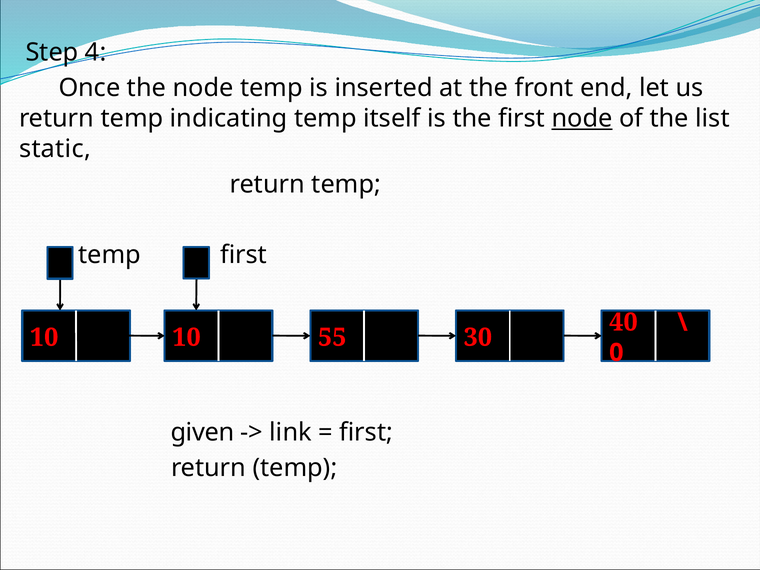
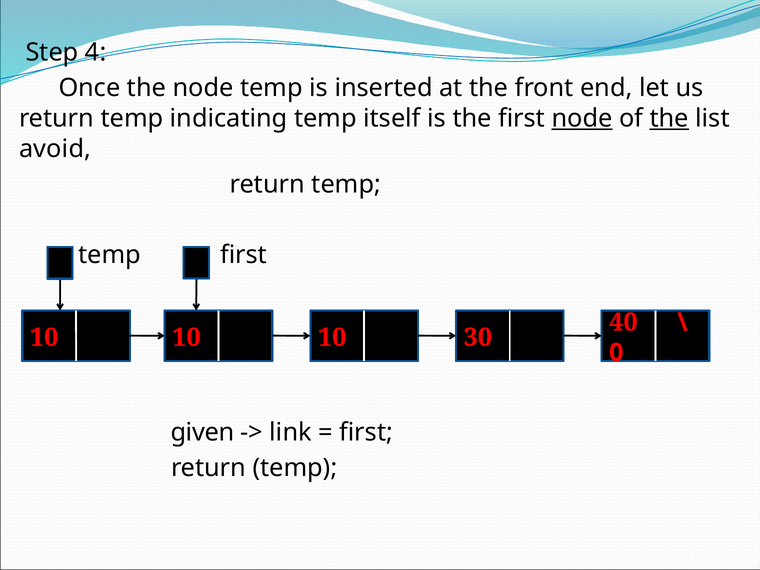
the underline: none -> present (669, 118)
static: static -> avoid (55, 149)
10 55: 55 -> 10 (332, 337)
